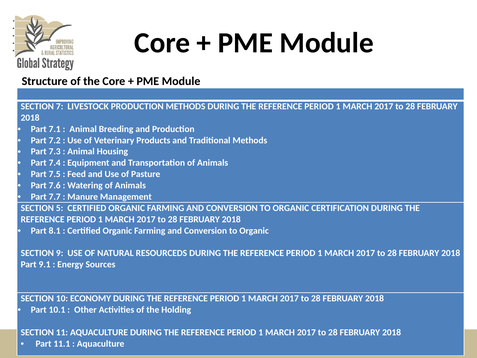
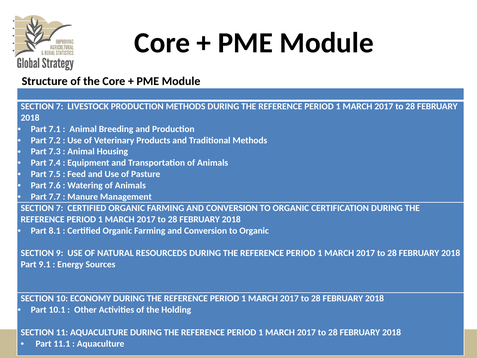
5: 5 -> 7 (60, 208)
